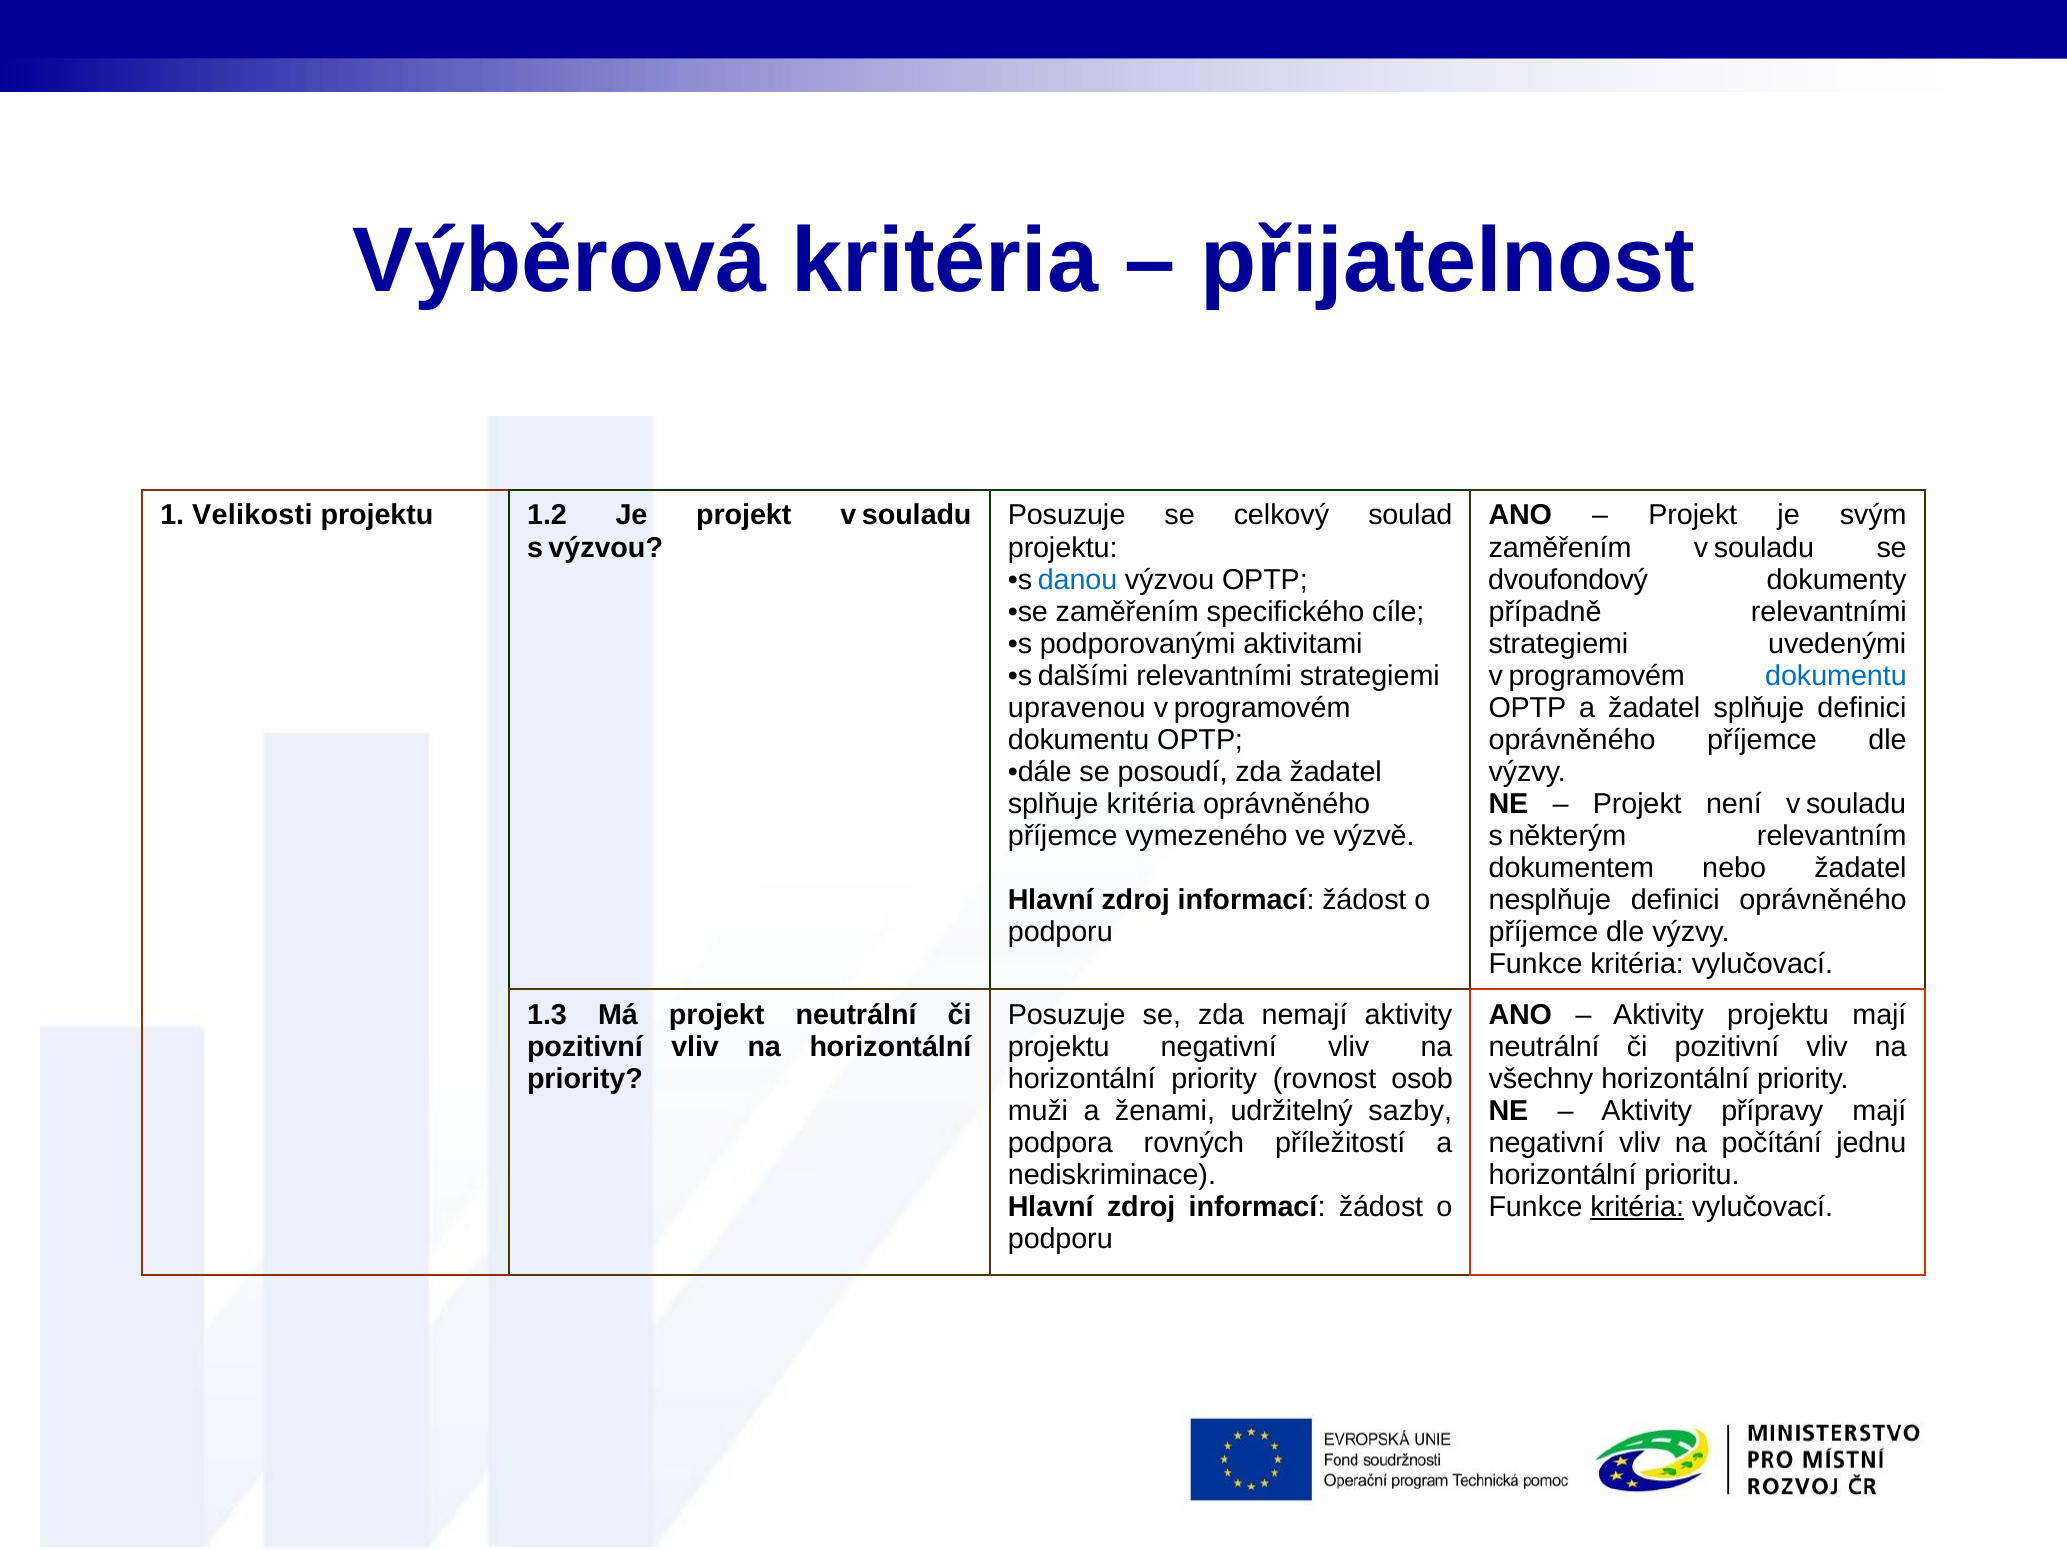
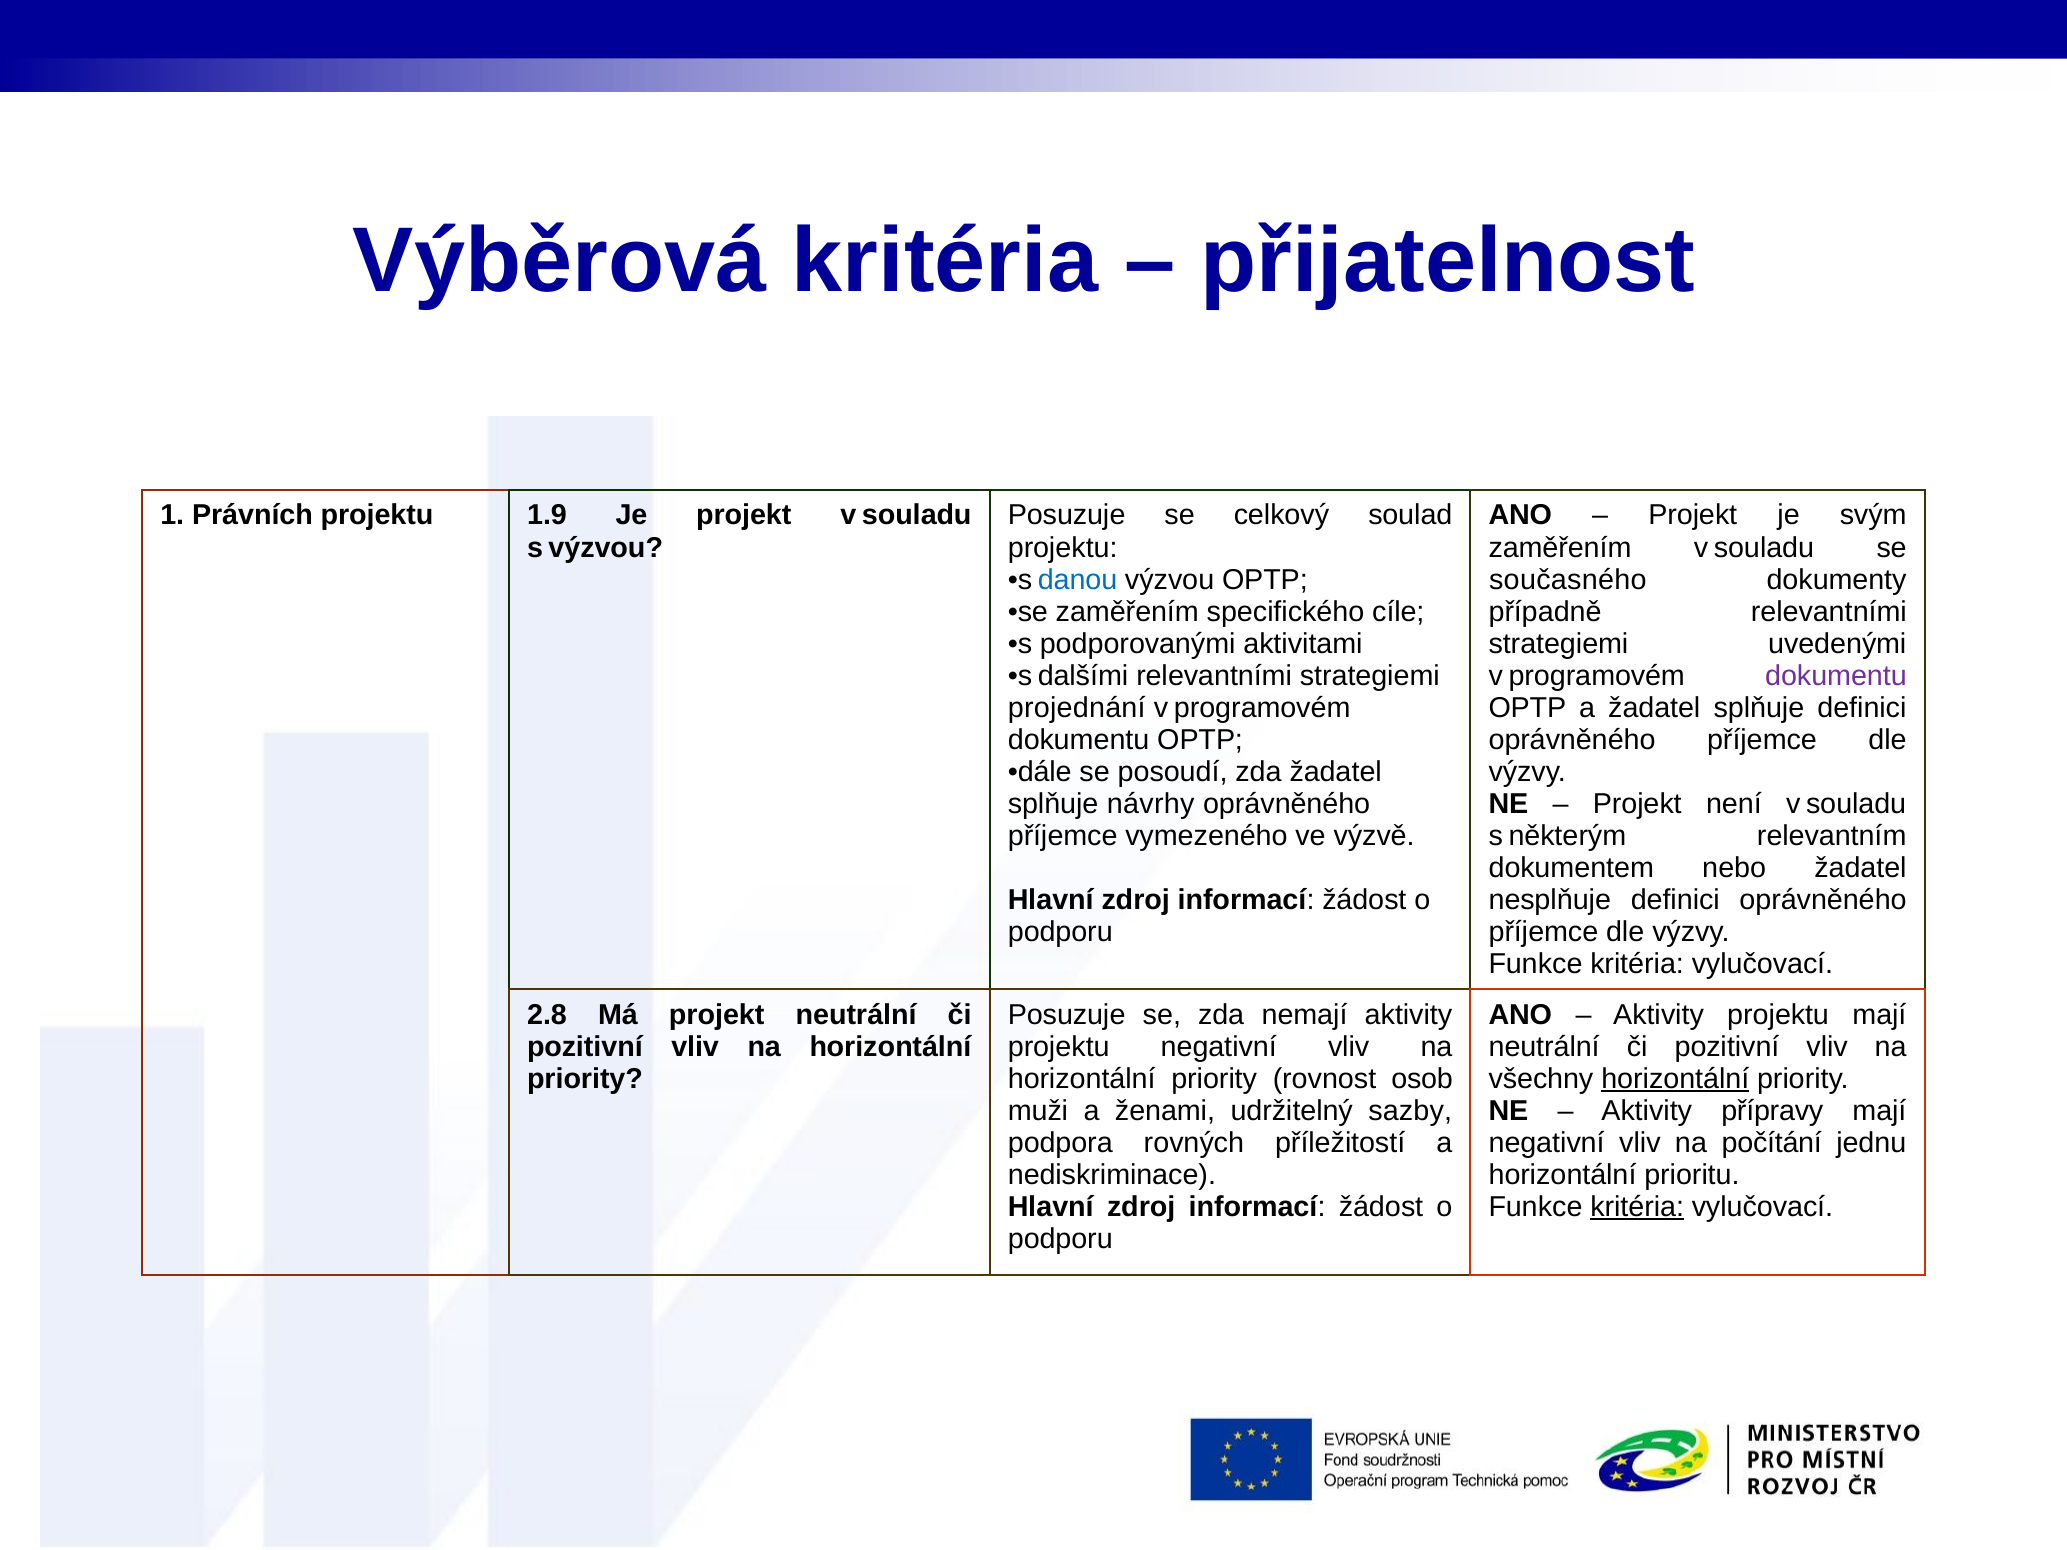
Velikosti: Velikosti -> Právních (252, 516)
1.2: 1.2 -> 1.9 (547, 516)
dvoufondový: dvoufondový -> současného (1568, 580)
dokumentu colour: blue -> purple (1836, 676)
upravenou: upravenou -> projednání (1077, 708)
splňuje kritéria: kritéria -> návrhy (1151, 804)
1.3: 1.3 -> 2.8 (547, 1015)
horizontální underline: none -> present (1675, 1079)
